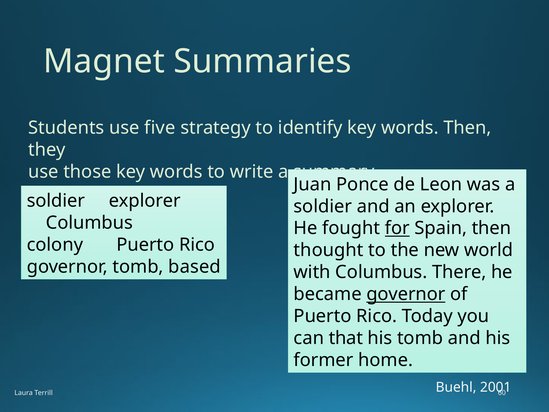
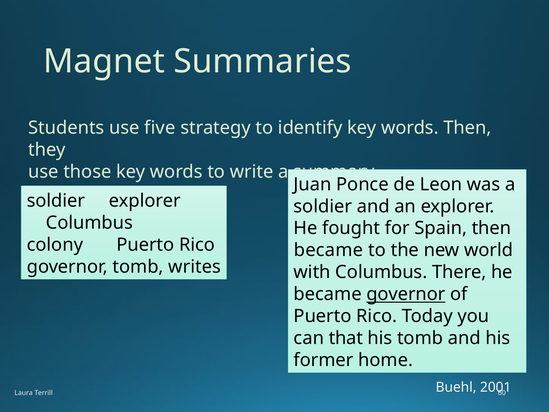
for underline: present -> none (397, 228)
thought: thought -> became (328, 250)
based: based -> writes (195, 267)
